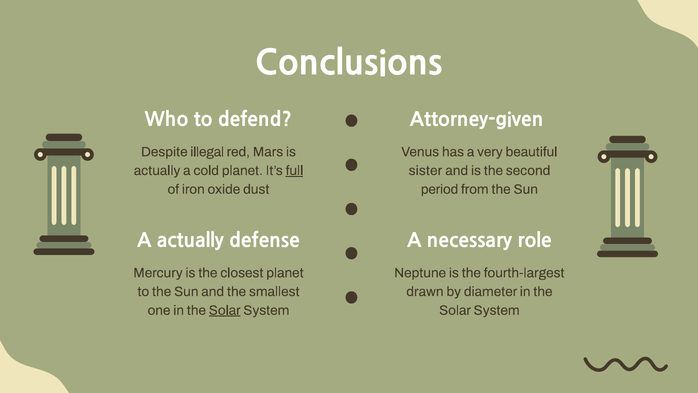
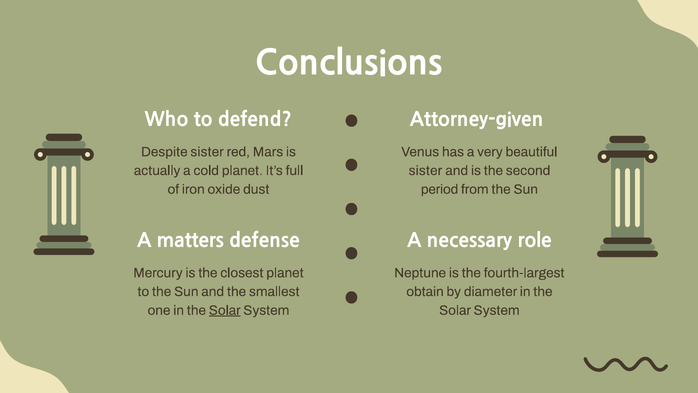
Despite illegal: illegal -> sister (207, 152)
full underline: present -> none (294, 170)
A actually: actually -> matters (190, 241)
drawn: drawn -> obtain (425, 291)
